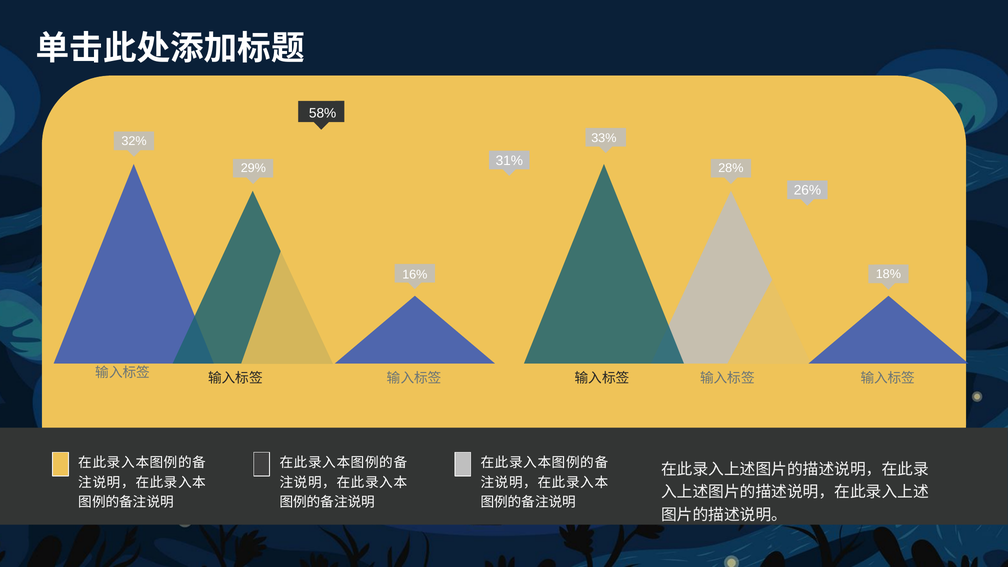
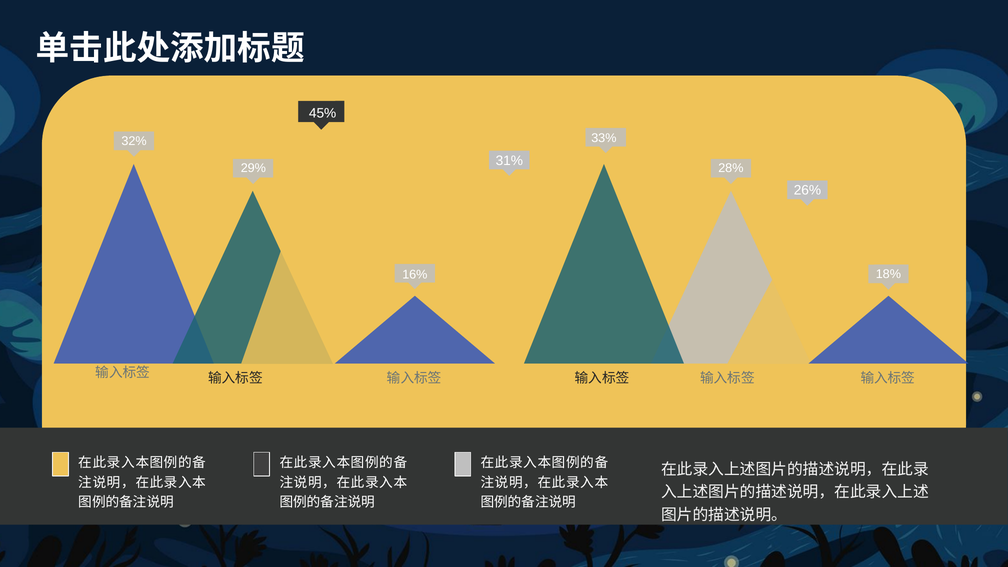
58%: 58% -> 45% (323, 113)
